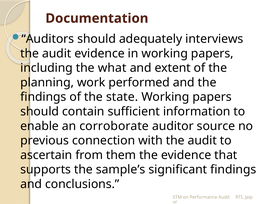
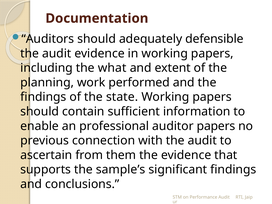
interviews: interviews -> defensible (214, 39)
corroborate: corroborate -> professional (114, 126)
auditor source: source -> papers (216, 126)
